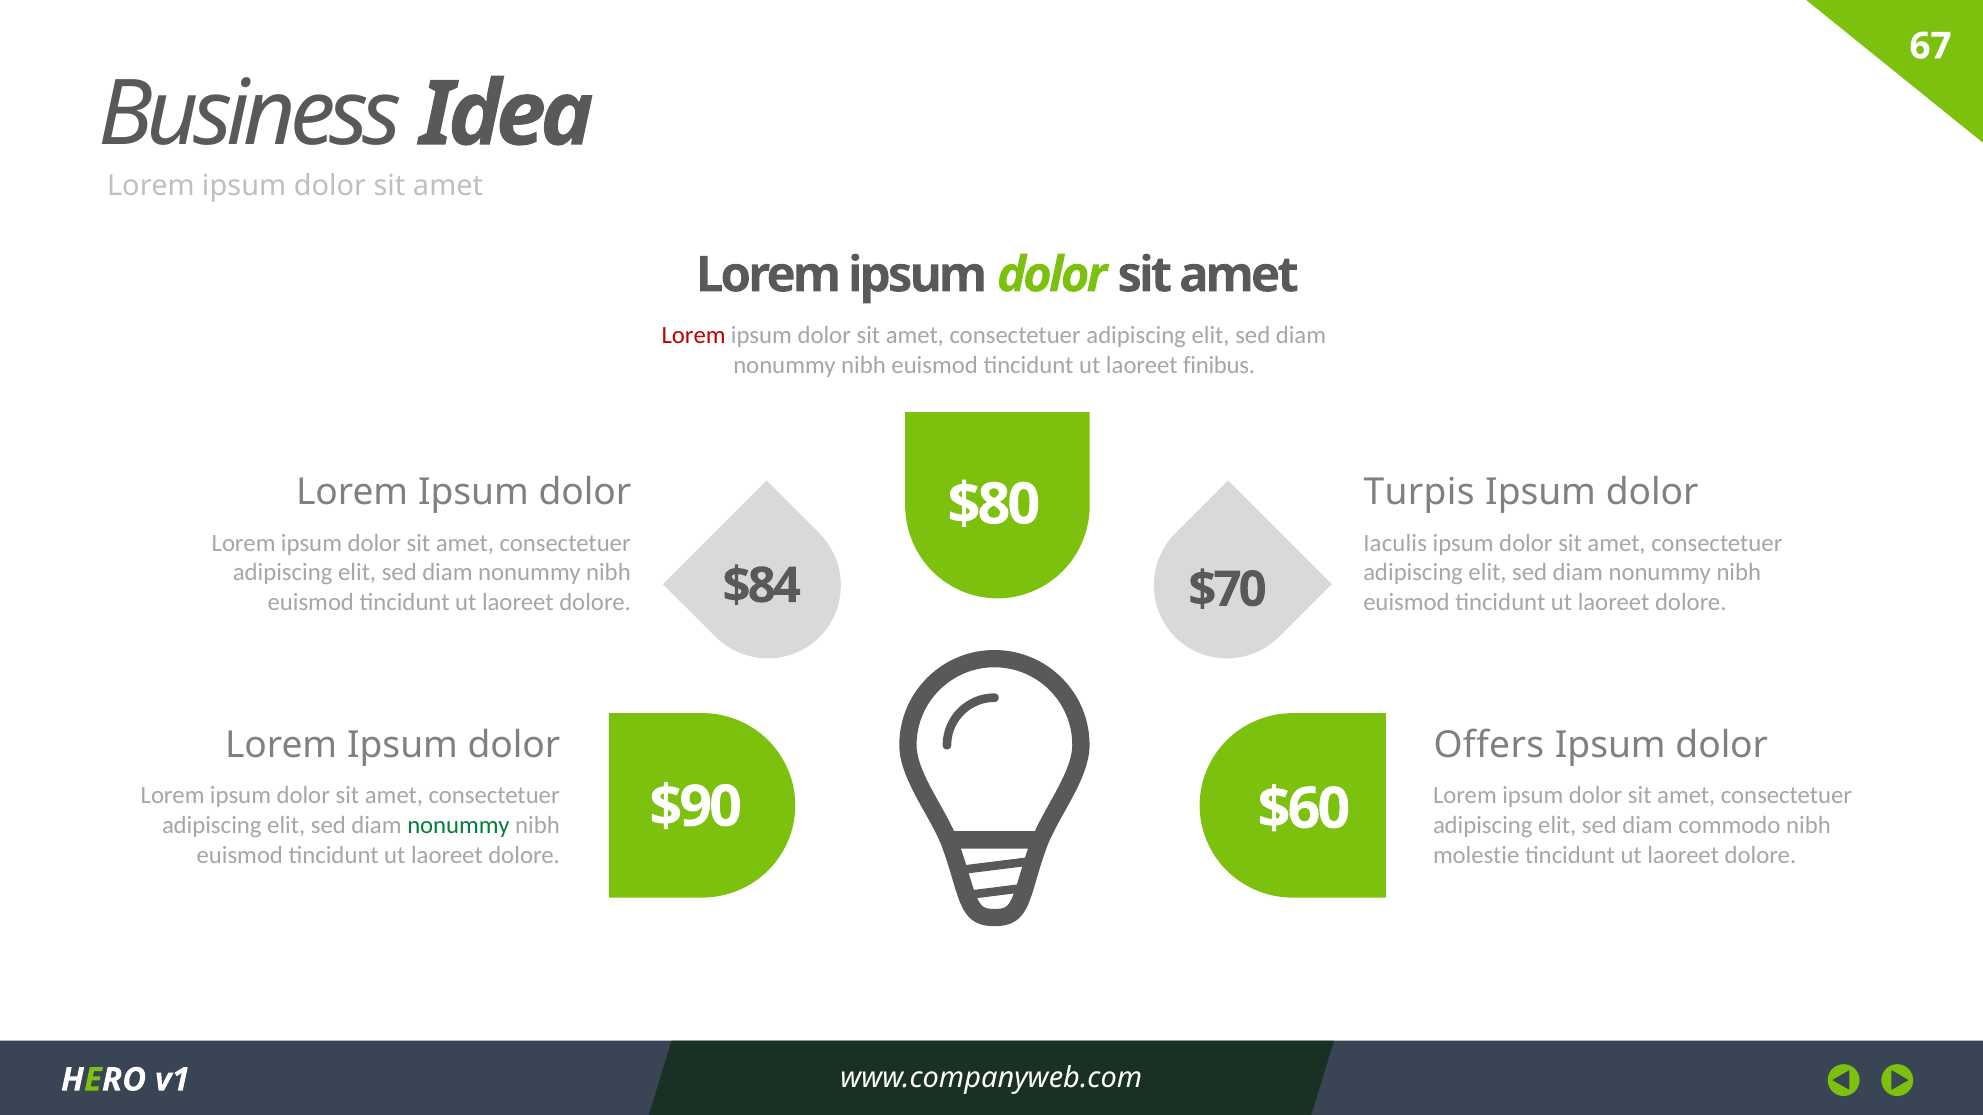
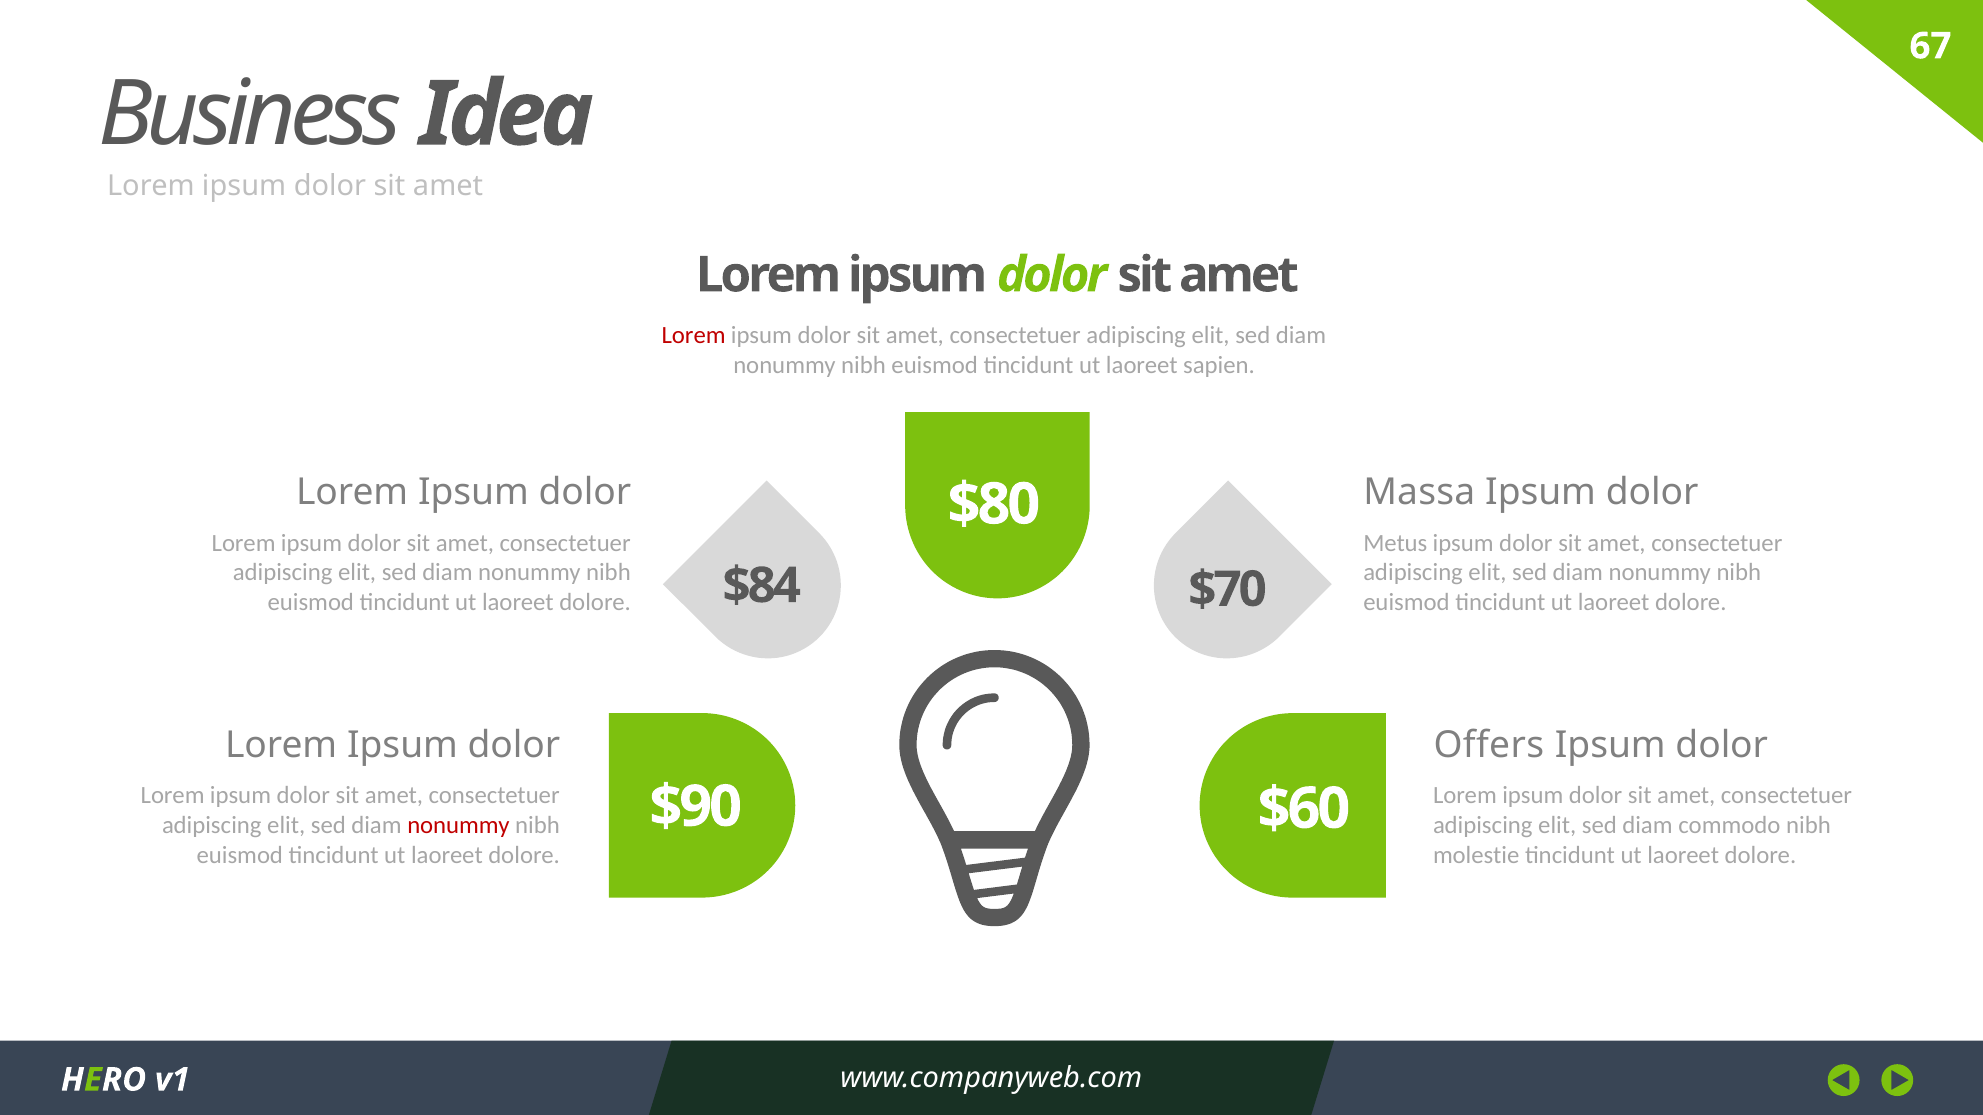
finibus: finibus -> sapien (1219, 365)
Turpis: Turpis -> Massa (1419, 493)
Iaculis: Iaculis -> Metus (1395, 543)
nonummy colour: green -> red (458, 826)
